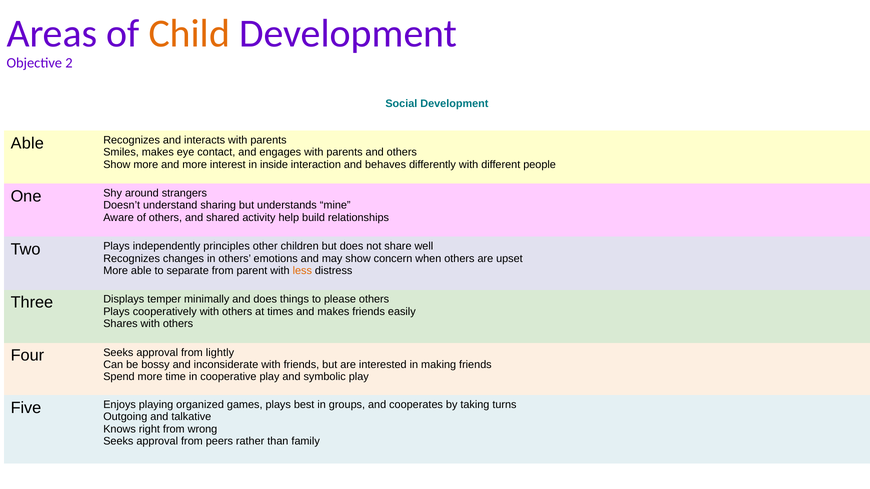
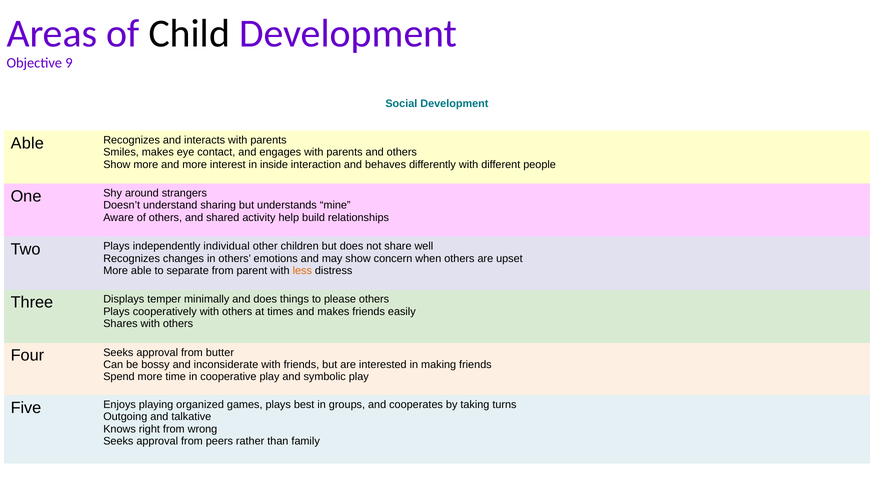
Child colour: orange -> black (189, 33)
2: 2 -> 9 (69, 63)
principles: principles -> individual (227, 246)
lightly: lightly -> butter (220, 353)
